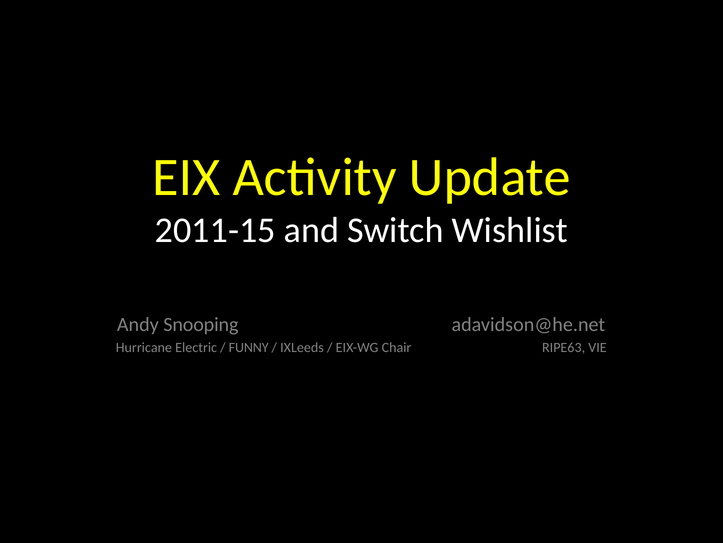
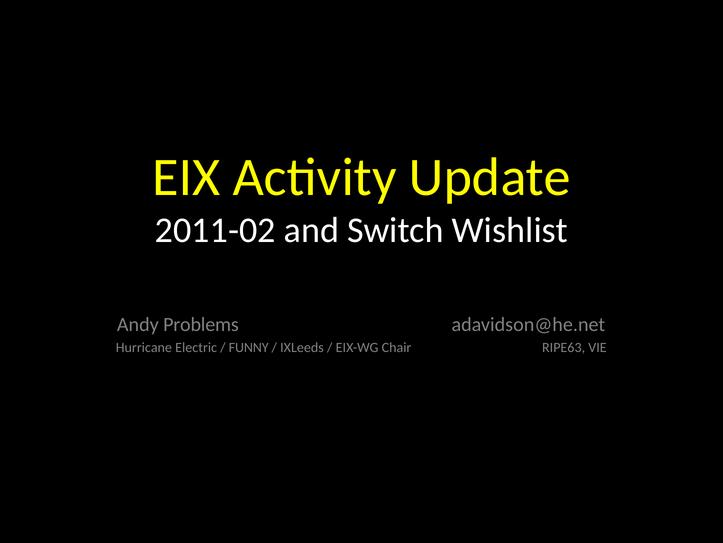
2011-15: 2011-15 -> 2011-02 (215, 230)
Snooping: Snooping -> Problems (201, 324)
